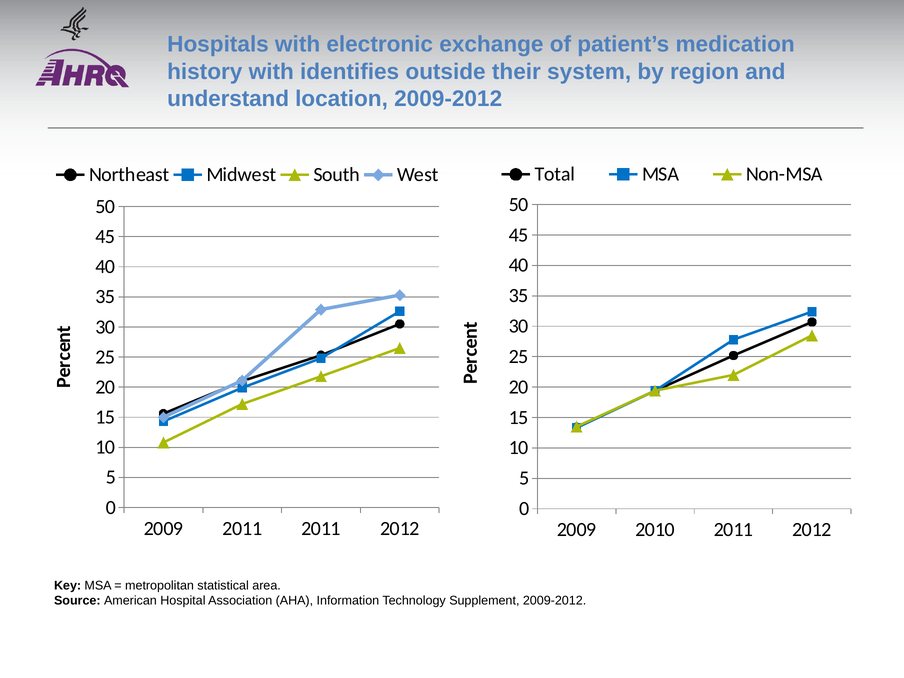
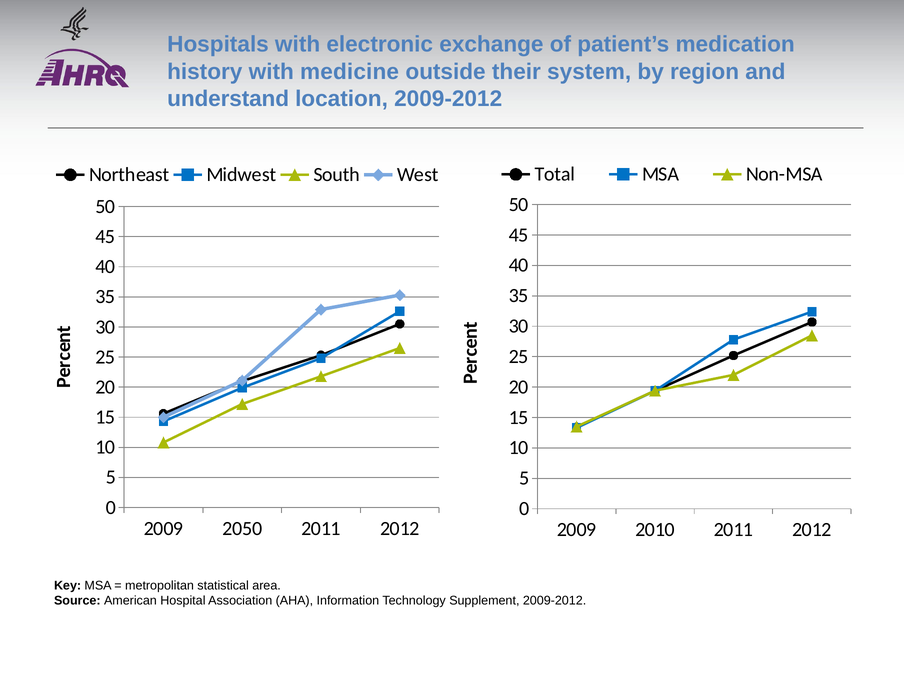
identifies: identifies -> medicine (350, 72)
2009 2011: 2011 -> 2050 (242, 529)
